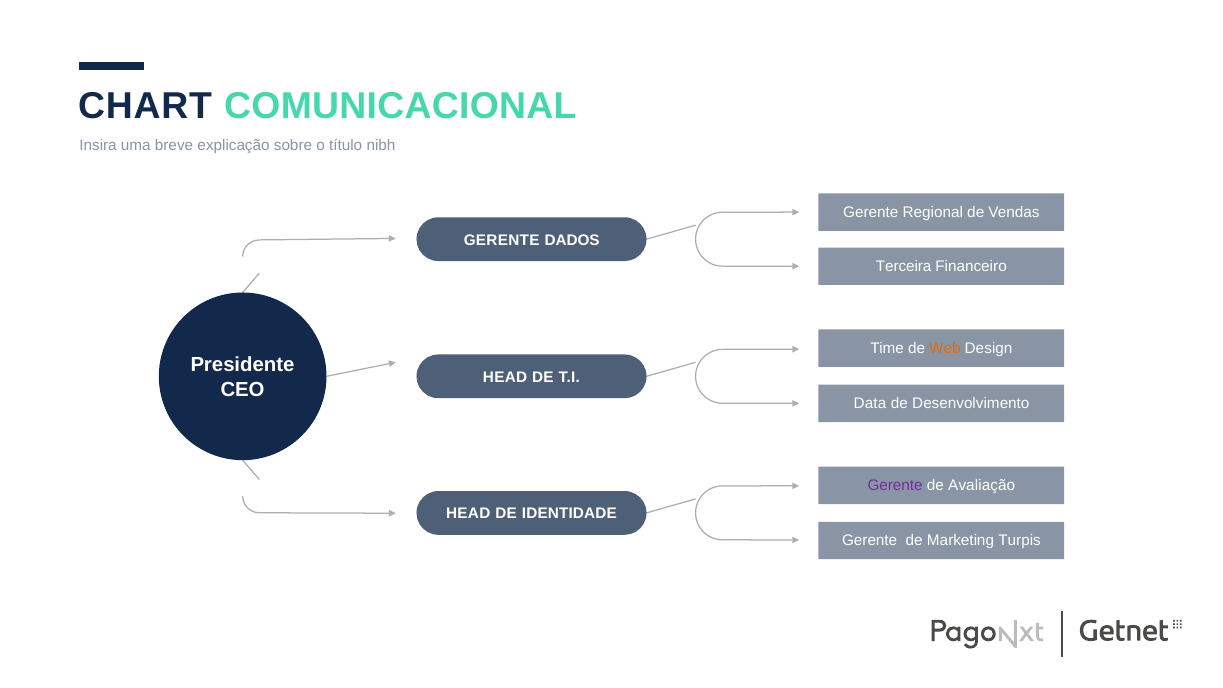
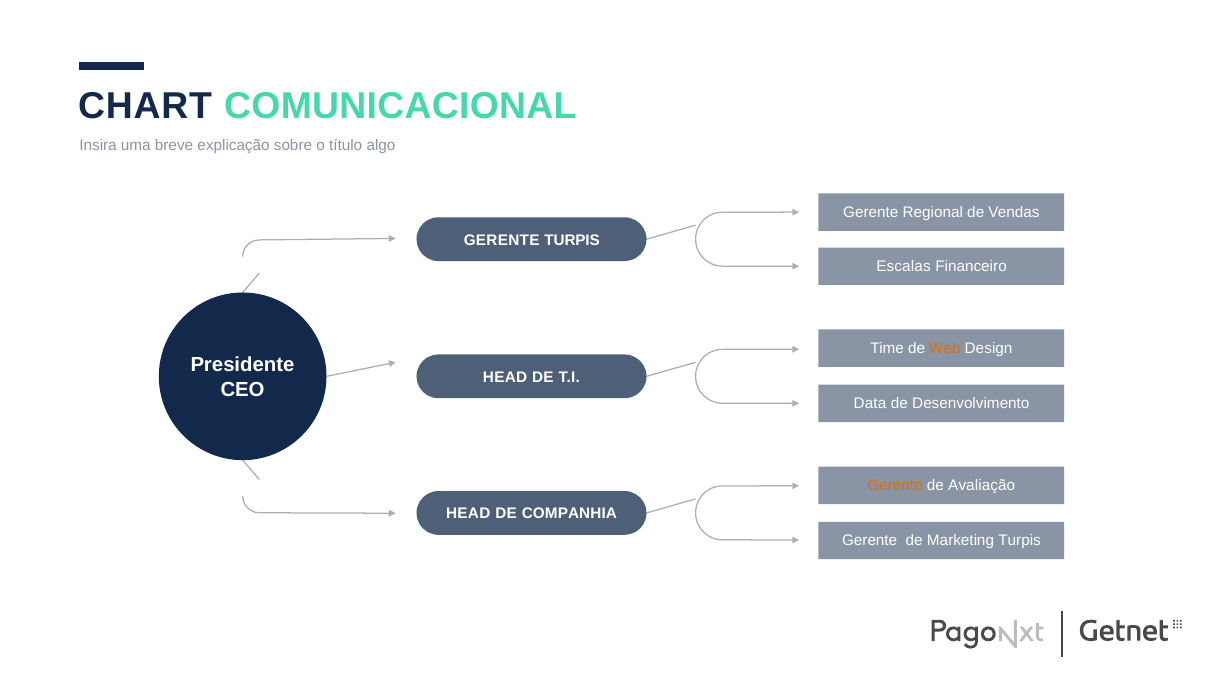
nibh: nibh -> algo (381, 146)
GERENTE DADOS: DADOS -> TURPIS (572, 240)
Terceira: Terceira -> Escalas (904, 266)
Gerente colour: purple -> orange (895, 485)
IDENTIDADE: IDENTIDADE -> COMPANHIA (569, 514)
